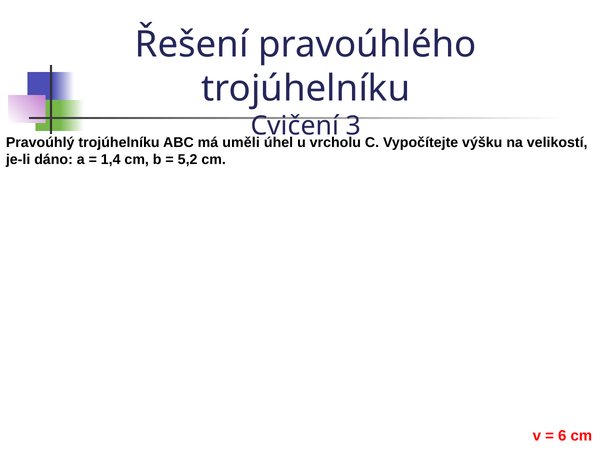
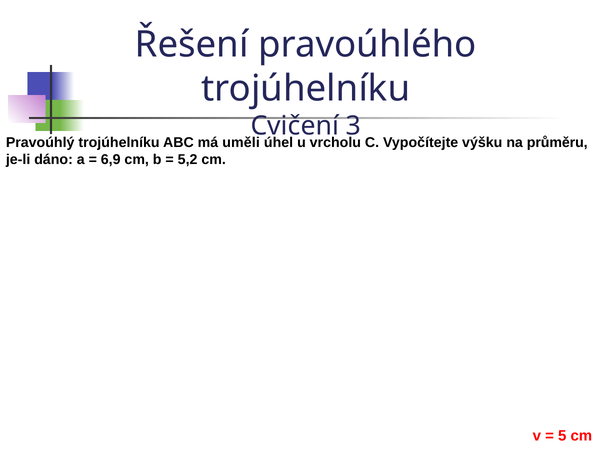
velikostí: velikostí -> průměru (557, 142)
1,4: 1,4 -> 6,9 (111, 159)
6: 6 -> 5 (562, 436)
